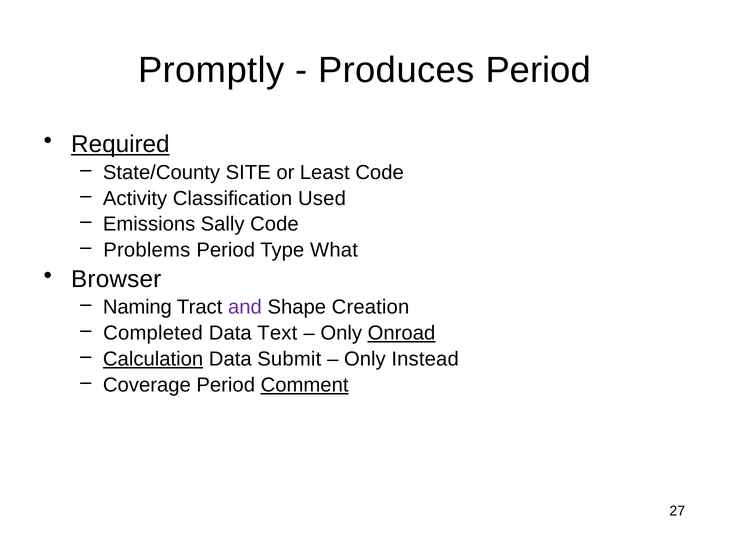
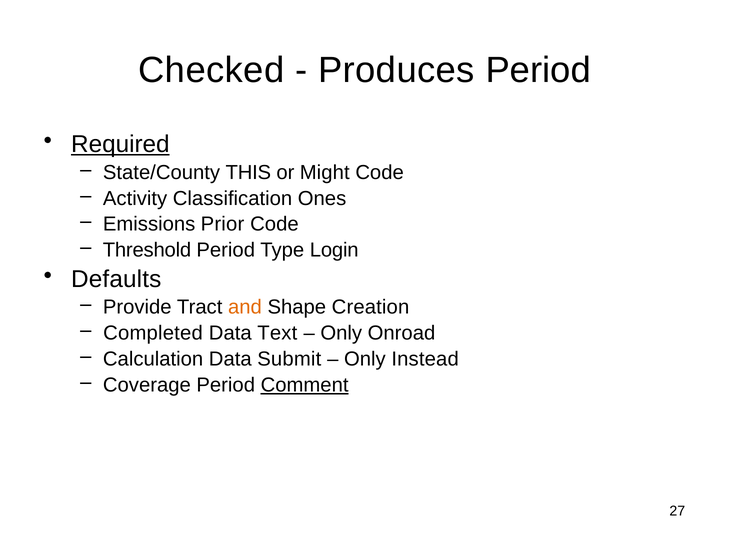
Promptly: Promptly -> Checked (211, 70)
SITE: SITE -> THIS (248, 172)
Least: Least -> Might (325, 172)
Used: Used -> Ones (322, 198)
Sally: Sally -> Prior (222, 224)
Problems: Problems -> Threshold (147, 250)
What: What -> Login (334, 250)
Browser: Browser -> Defaults (116, 279)
Naming: Naming -> Provide (137, 307)
and colour: purple -> orange (245, 307)
Onroad underline: present -> none (402, 333)
Calculation underline: present -> none (153, 359)
